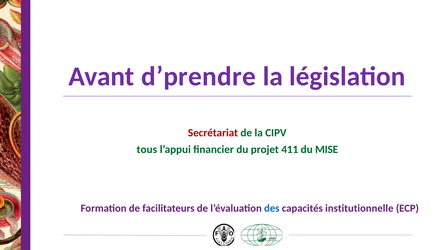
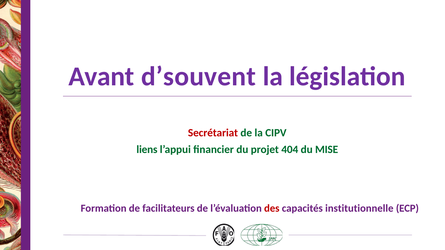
d’prendre: d’prendre -> d’souvent (198, 76)
tous: tous -> liens (147, 150)
411: 411 -> 404 (290, 150)
des colour: blue -> red (272, 209)
